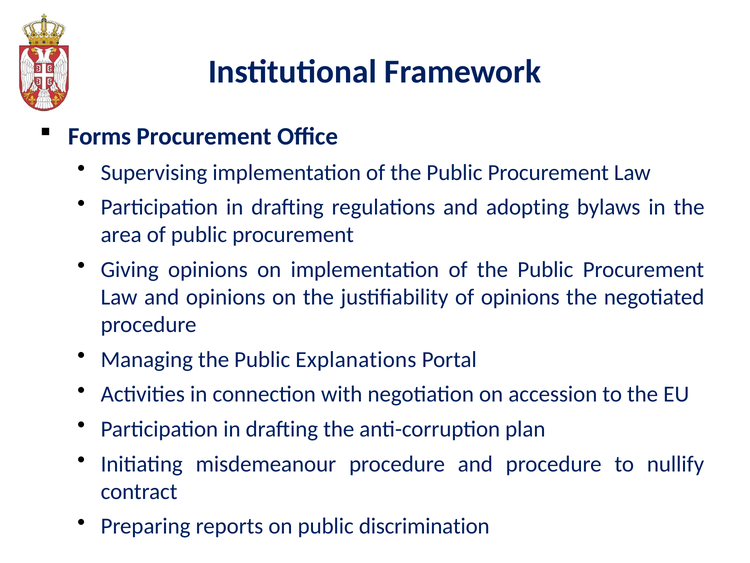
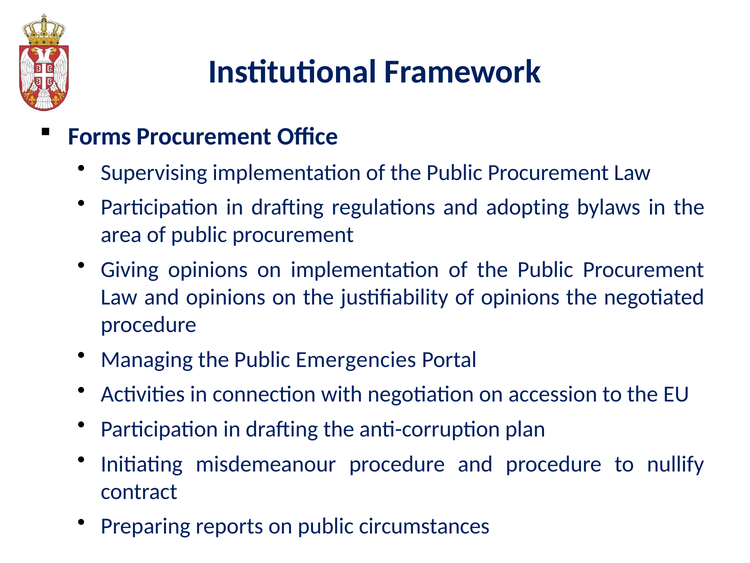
Explanations: Explanations -> Emergencies (356, 359)
discrimination: discrimination -> circumstances (424, 526)
